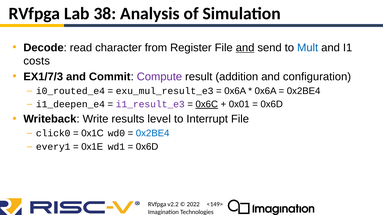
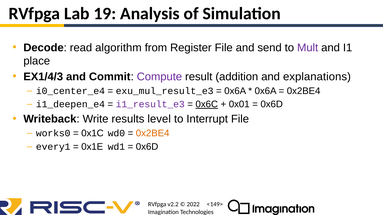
38: 38 -> 19 (105, 14)
character: character -> algorithm (118, 48)
and underline: present -> none (245, 48)
Mult colour: blue -> purple (308, 48)
costs: costs -> place (37, 61)
EX1/7/3: EX1/7/3 -> EX1/4/3 (43, 77)
configuration: configuration -> explanations (317, 77)
i0_routed_e4: i0_routed_e4 -> i0_center_e4 (70, 91)
click0: click0 -> works0 (53, 134)
0x2BE4 colour: blue -> orange (153, 134)
